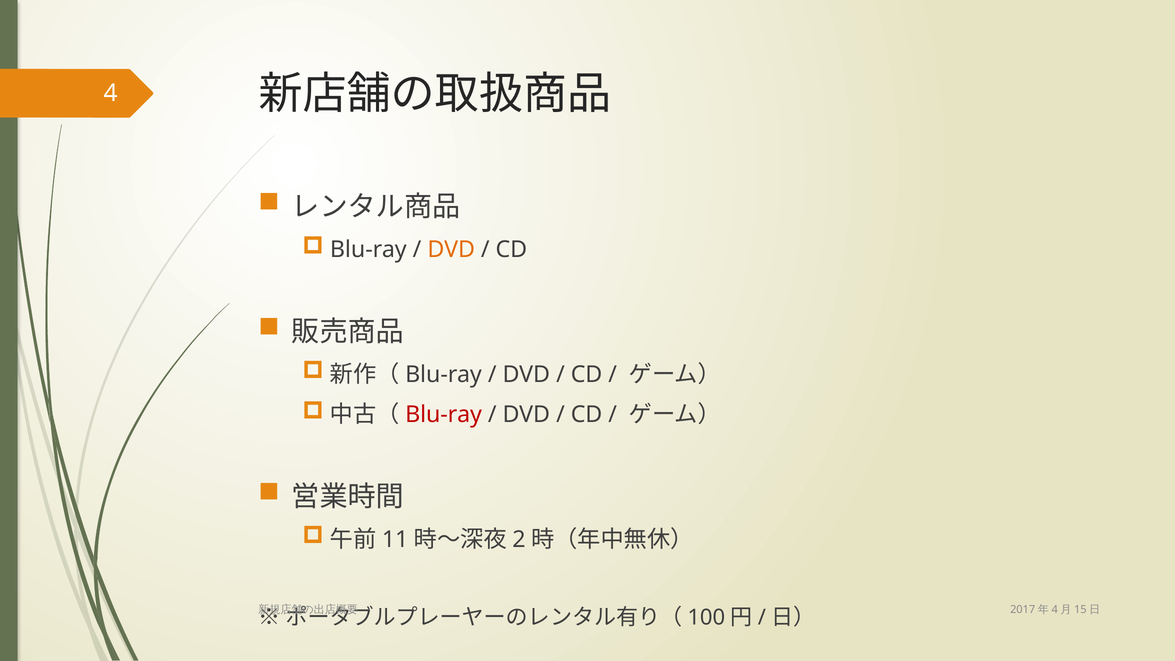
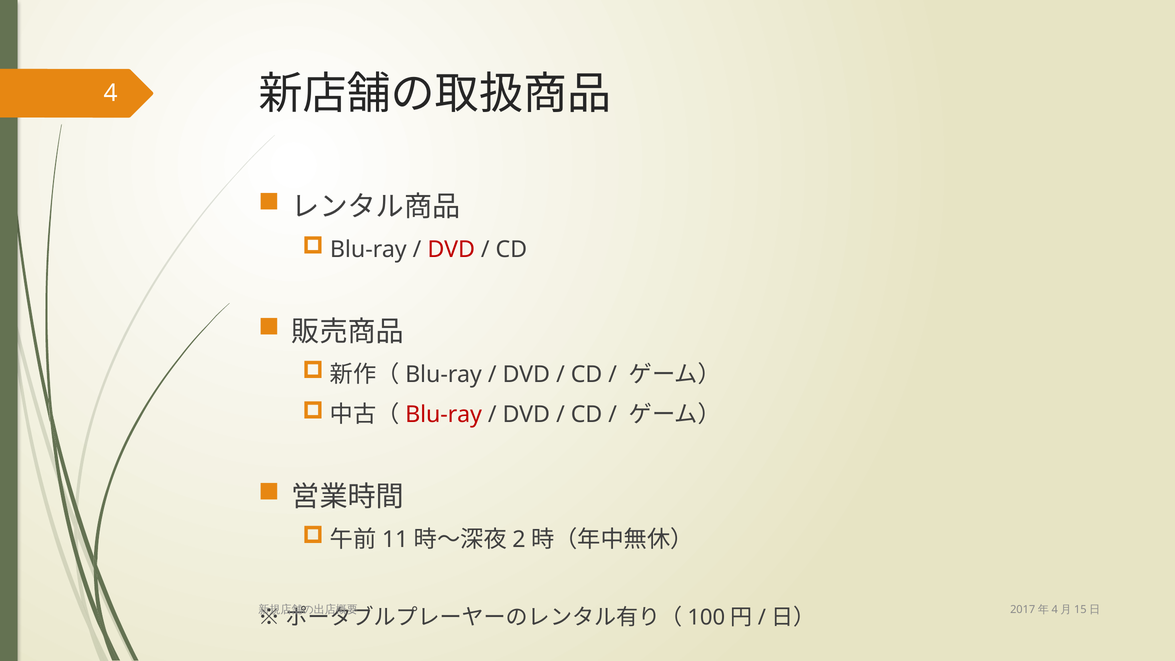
DVD colour: orange -> red (451, 250)
